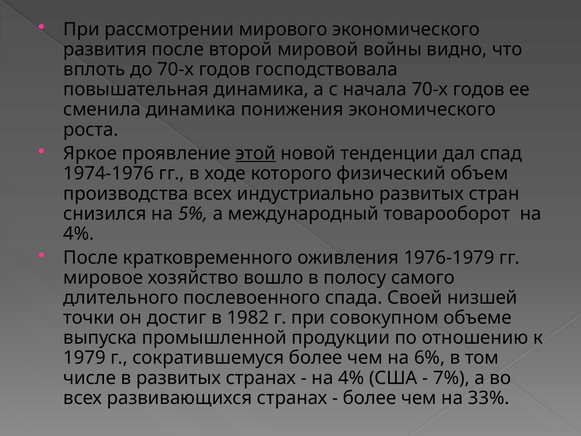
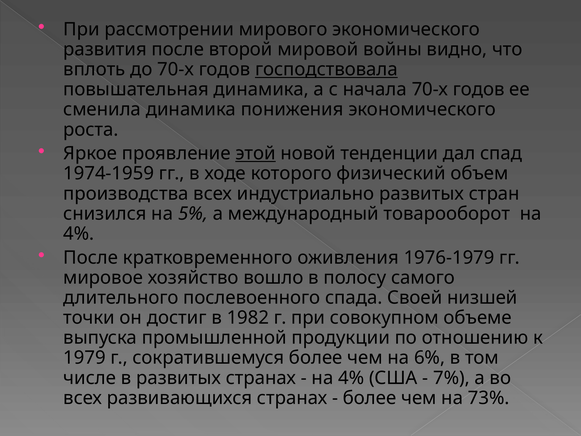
господствовала underline: none -> present (326, 69)
1974-1976: 1974-1976 -> 1974-1959 (109, 173)
33%: 33% -> 73% (489, 398)
